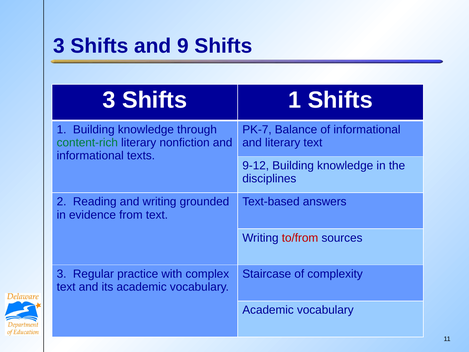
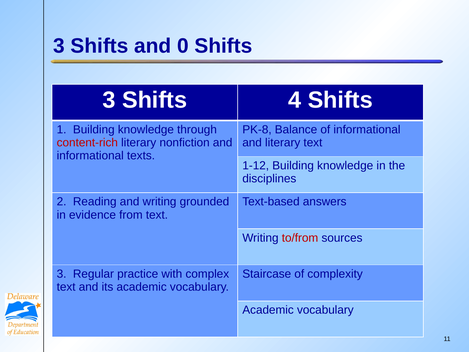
9: 9 -> 0 (183, 46)
3 Shifts 1: 1 -> 4 (295, 100)
PK-7: PK-7 -> PK-8 (257, 129)
content-rich colour: green -> red (87, 143)
9-12: 9-12 -> 1-12 (256, 165)
